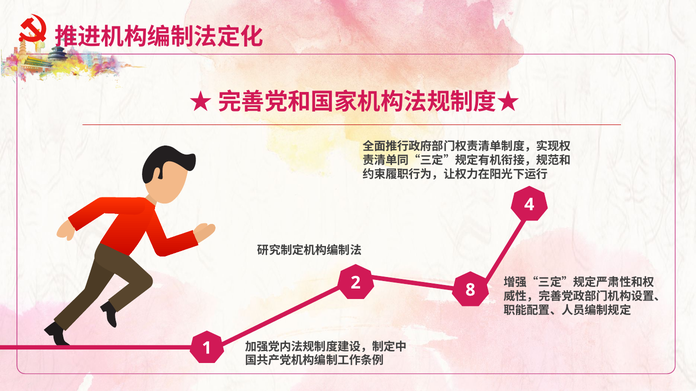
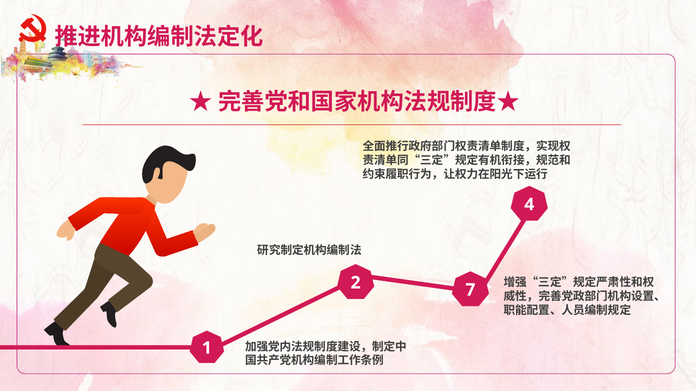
8: 8 -> 7 (470, 290)
